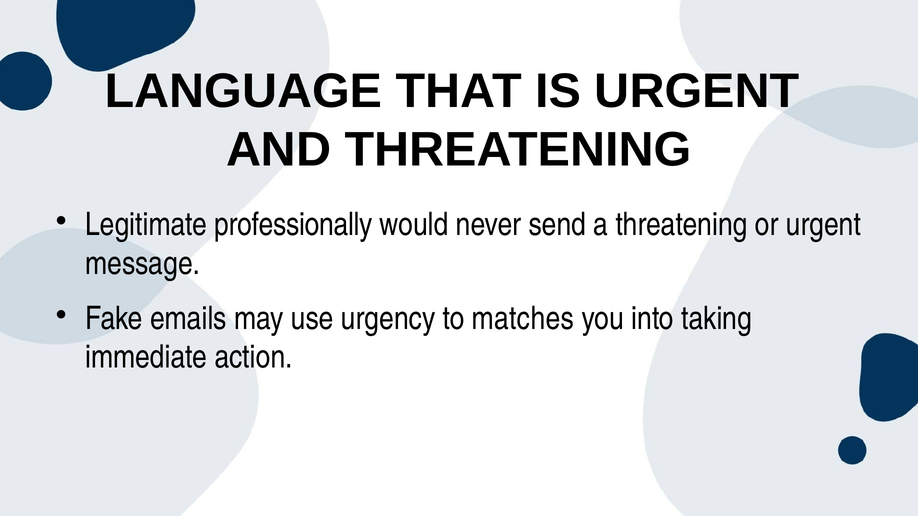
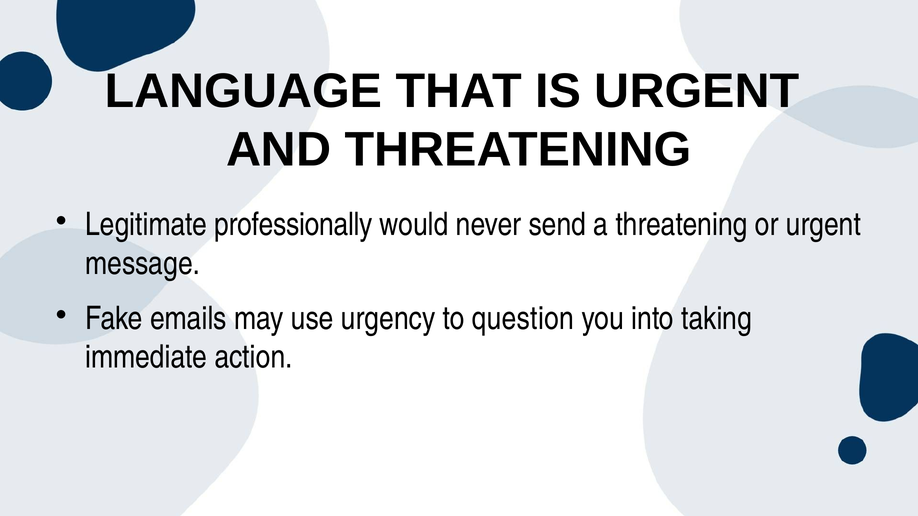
matches: matches -> question (523, 319)
